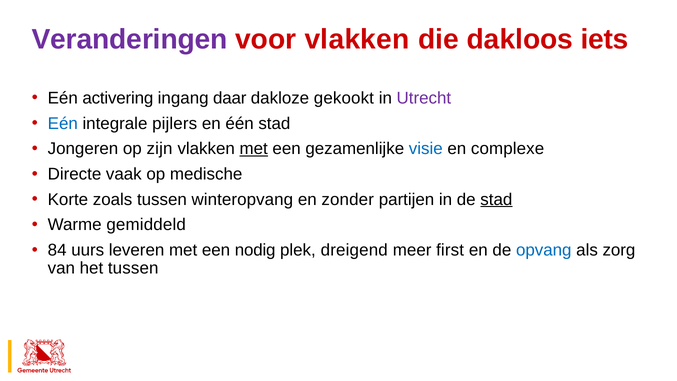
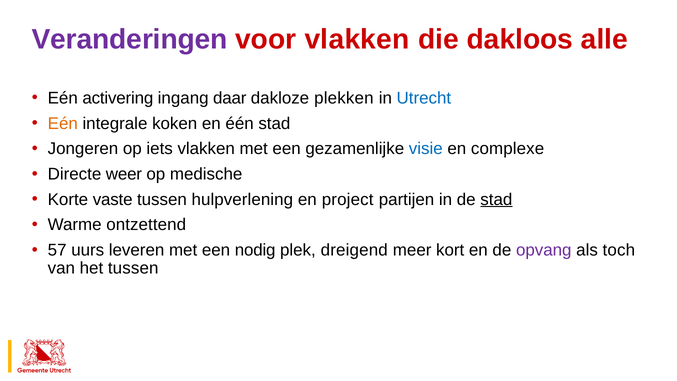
iets: iets -> alle (604, 40)
gekookt: gekookt -> plekken (344, 98)
Utrecht colour: purple -> blue (424, 98)
Eén colour: blue -> orange (63, 123)
pijlers: pijlers -> koken (175, 123)
zijn: zijn -> iets (160, 149)
met underline: present -> none (254, 149)
vaak: vaak -> weer (124, 174)
zoals: zoals -> vaste (113, 199)
winteropvang: winteropvang -> hulpverlening (242, 199)
zonder: zonder -> project (348, 199)
gemiddeld: gemiddeld -> ontzettend (146, 225)
84: 84 -> 57 (57, 250)
first: first -> kort (450, 250)
opvang colour: blue -> purple (544, 250)
zorg: zorg -> toch (619, 250)
